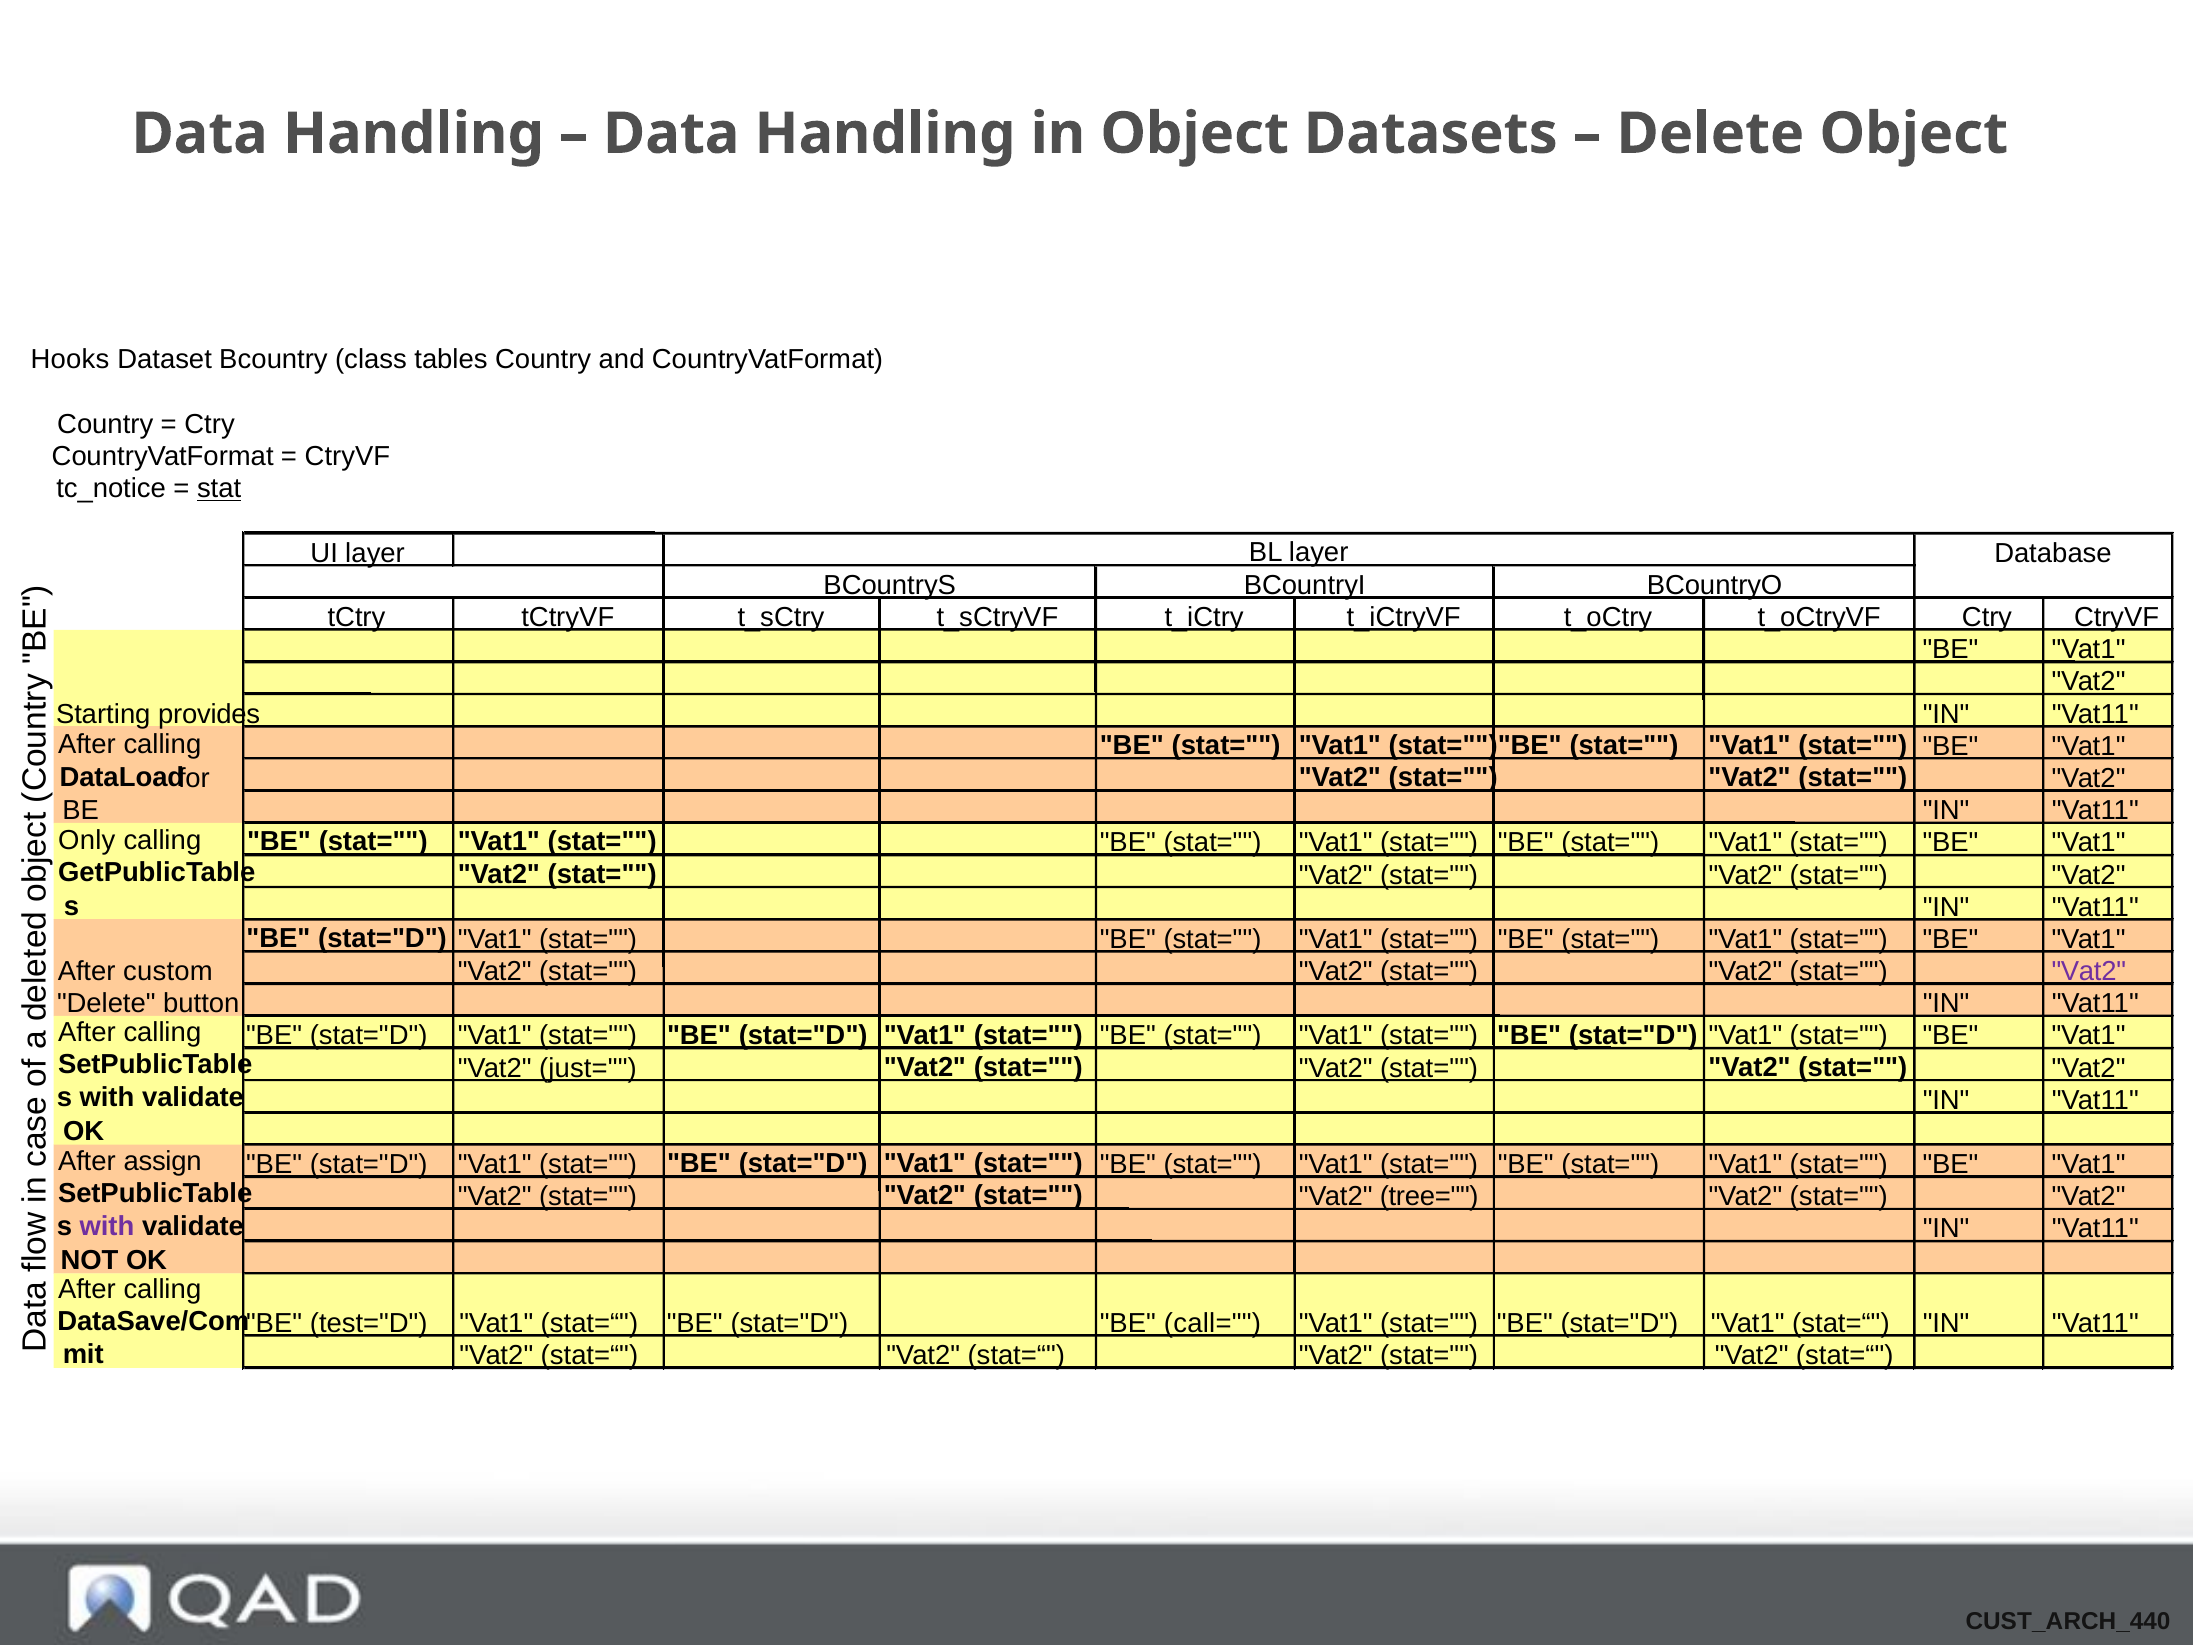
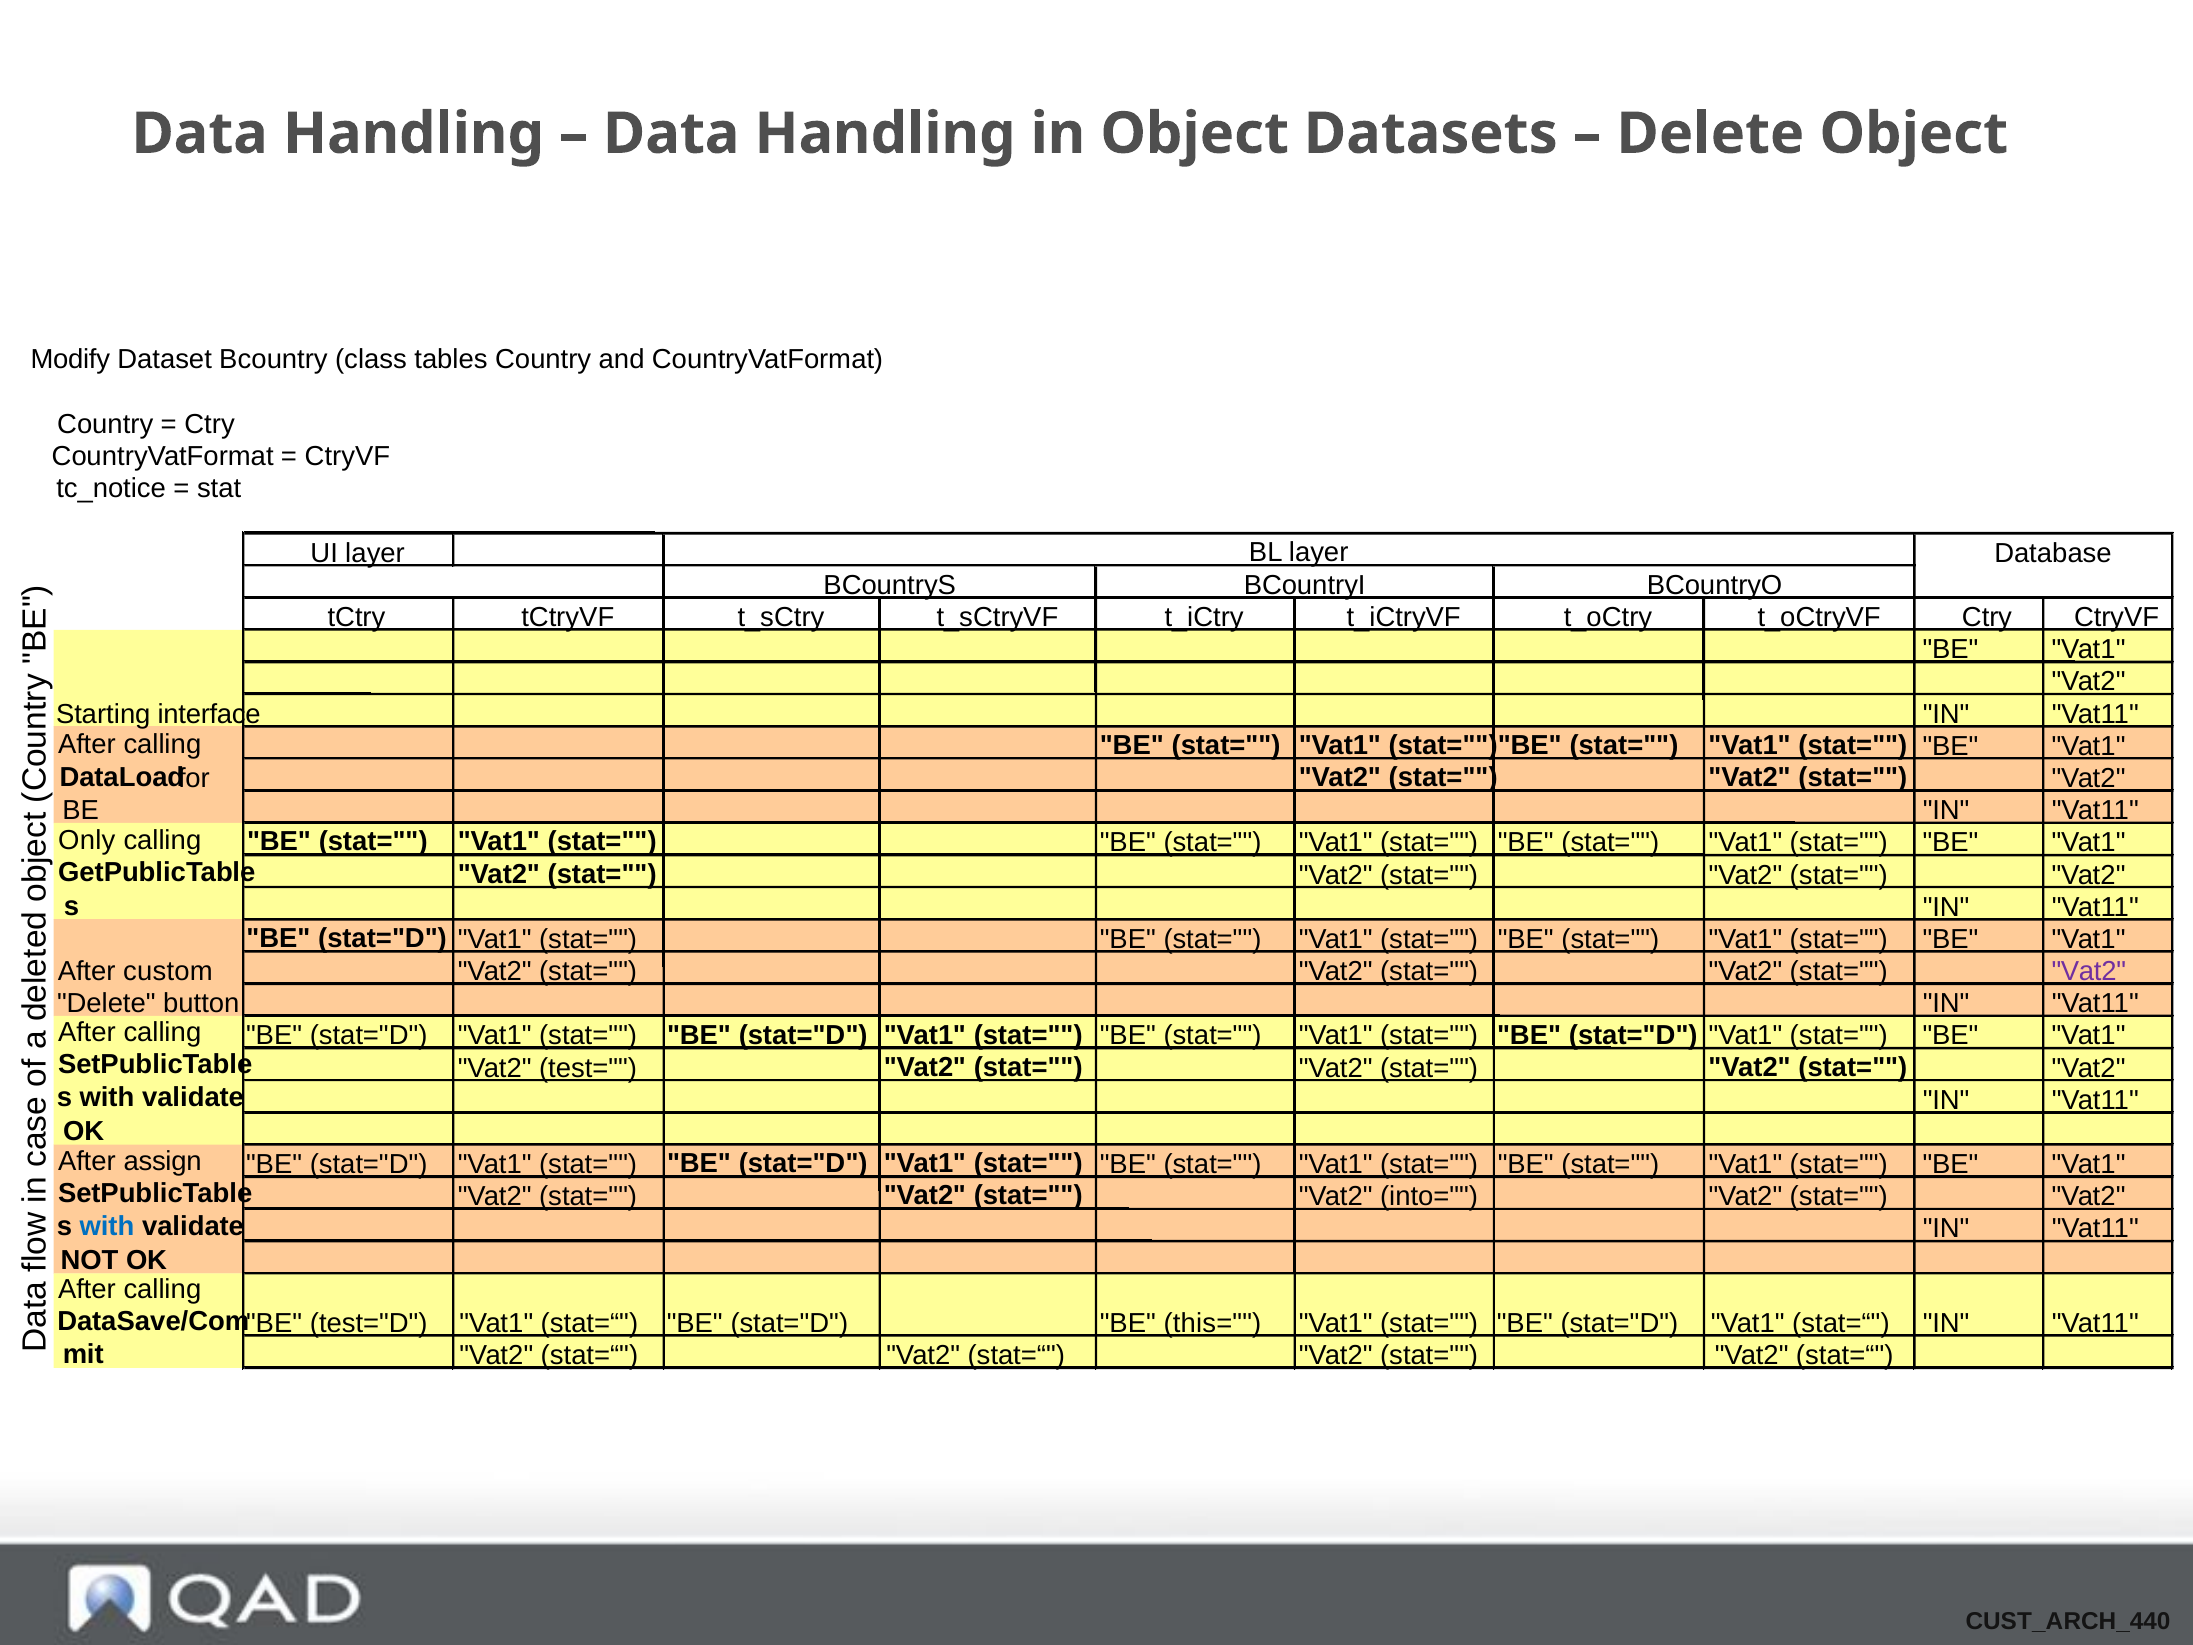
Hooks: Hooks -> Modify (70, 360)
stat underline: present -> none (219, 489)
provides: provides -> interface (209, 714)
just=: just= -> test= (588, 1068)
tree=: tree= -> into= (1429, 1197)
with colour: purple -> blue (107, 1226)
call=: call= -> this= (1212, 1323)
